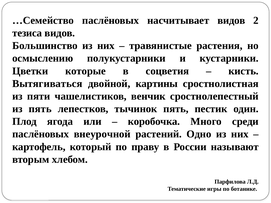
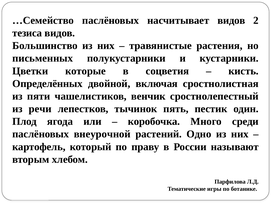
осмыслению: осмыслению -> письменных (43, 58)
Вытягиваться: Вытягиваться -> Определённых (47, 84)
картины: картины -> включая (157, 84)
из пять: пять -> речи (40, 109)
